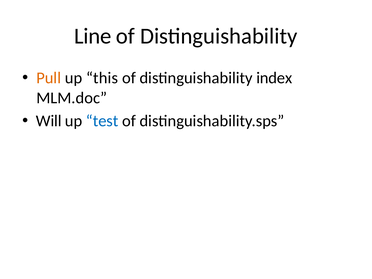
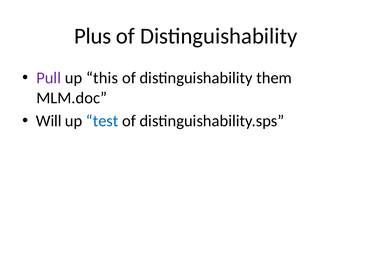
Line: Line -> Plus (93, 36)
Pull colour: orange -> purple (49, 78)
index: index -> them (274, 78)
